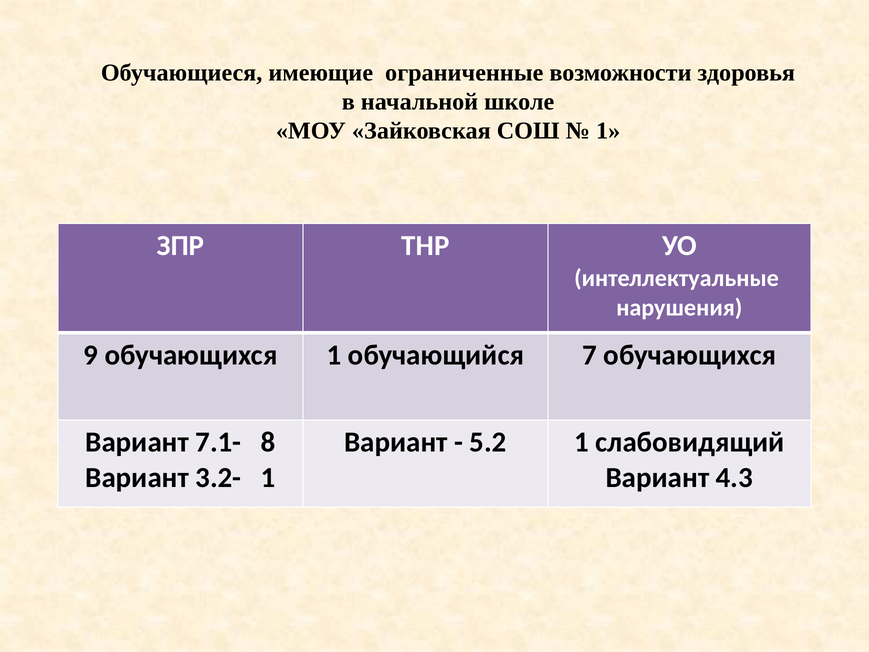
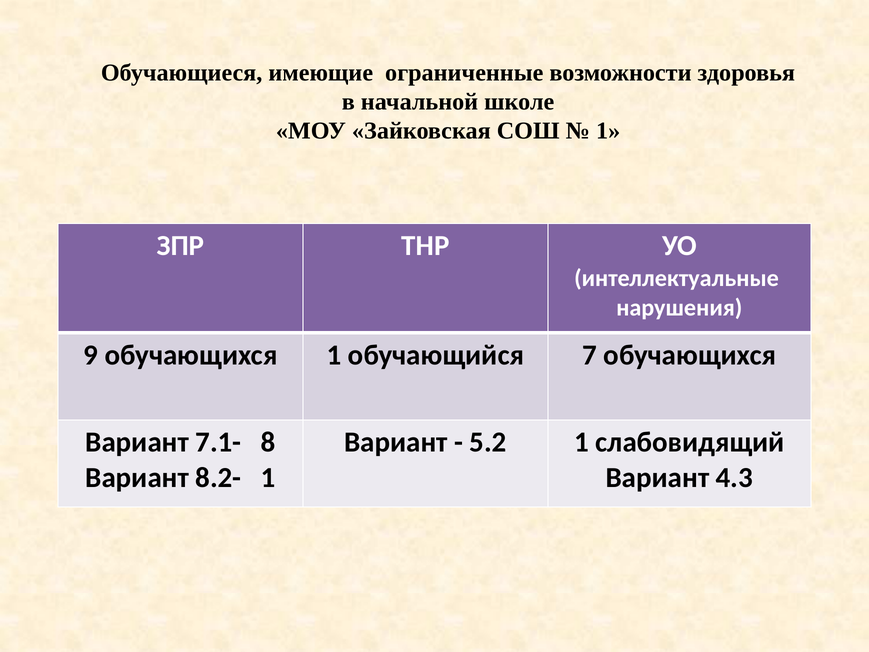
3.2-: 3.2- -> 8.2- (218, 477)
